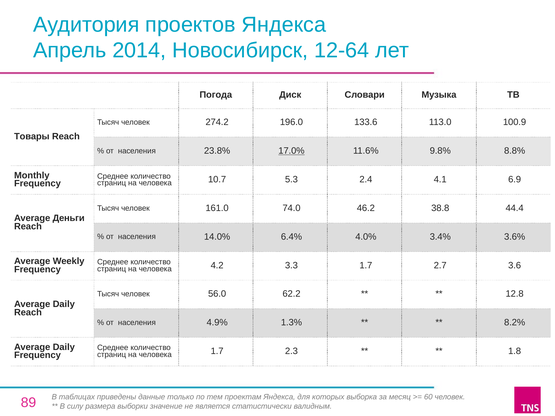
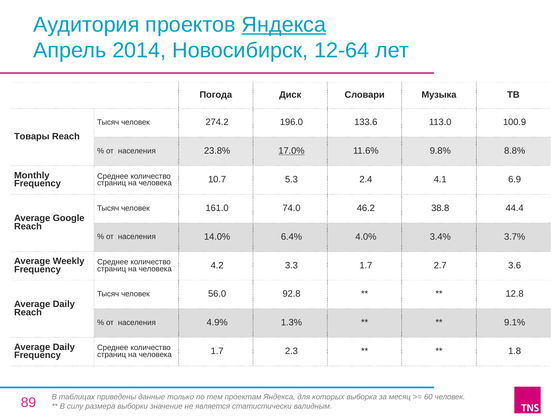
Яндекса underline: none -> present (284, 25)
Деньги: Деньги -> Google (69, 218)
3.6%: 3.6% -> 3.7% (515, 237)
62.2: 62.2 -> 92.8 (292, 294)
8.2%: 8.2% -> 9.1% (515, 323)
